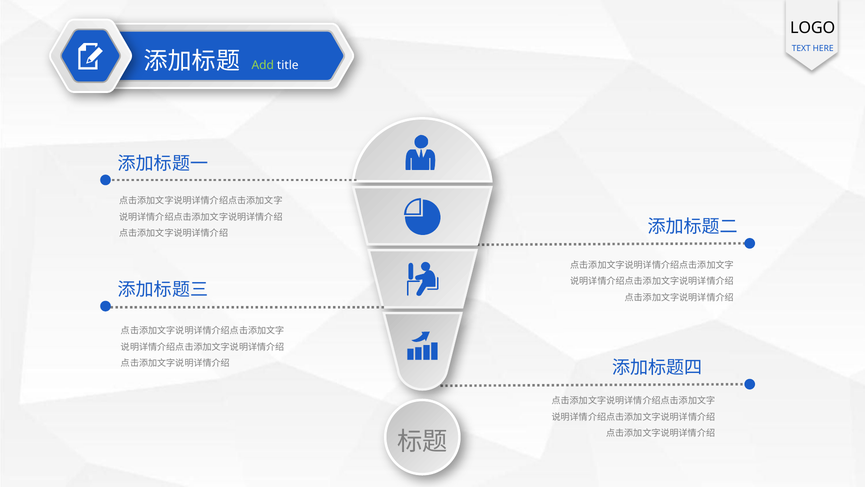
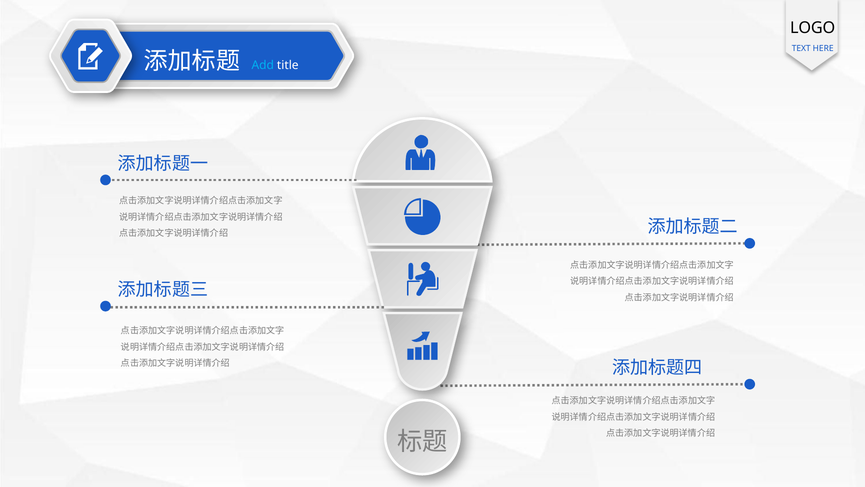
Add colour: light green -> light blue (263, 65)
